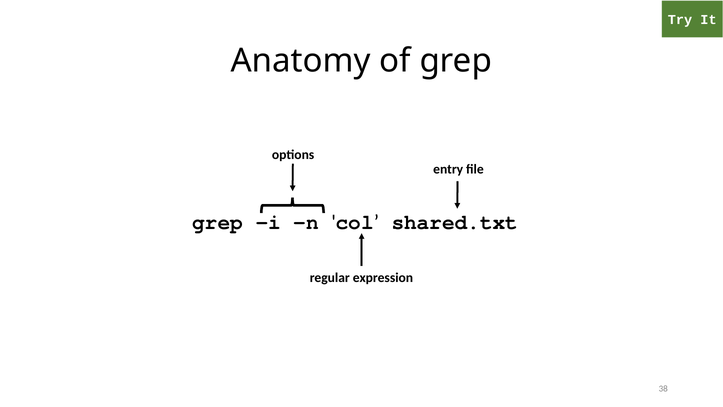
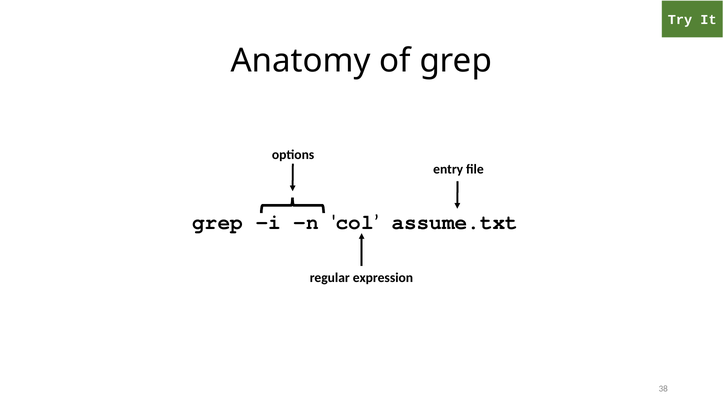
shared.txt: shared.txt -> assume.txt (455, 222)
